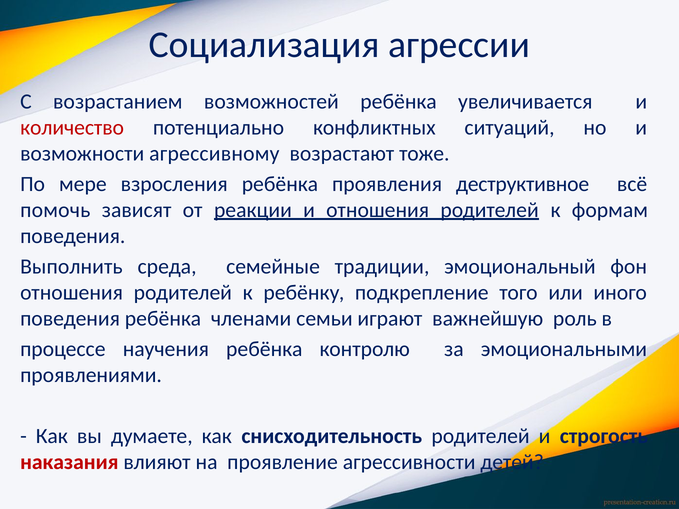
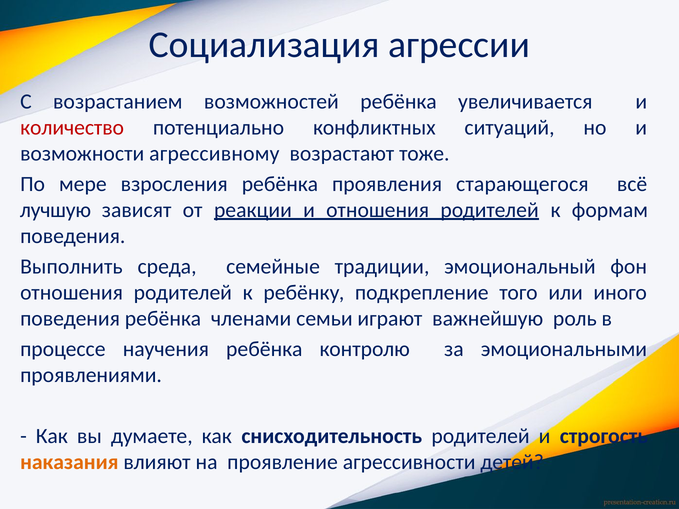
деструктивное: деструктивное -> старающегося (522, 184)
помочь: помочь -> лучшую (55, 210)
наказания colour: red -> orange (69, 462)
